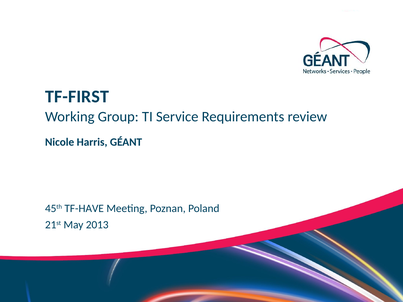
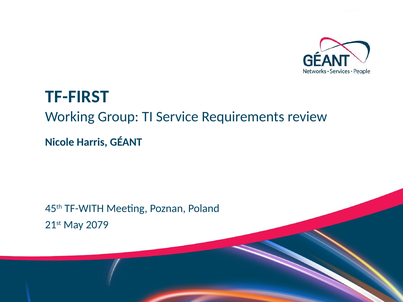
TF-HAVE: TF-HAVE -> TF-WITH (84, 209)
2013: 2013 -> 2079 (97, 225)
